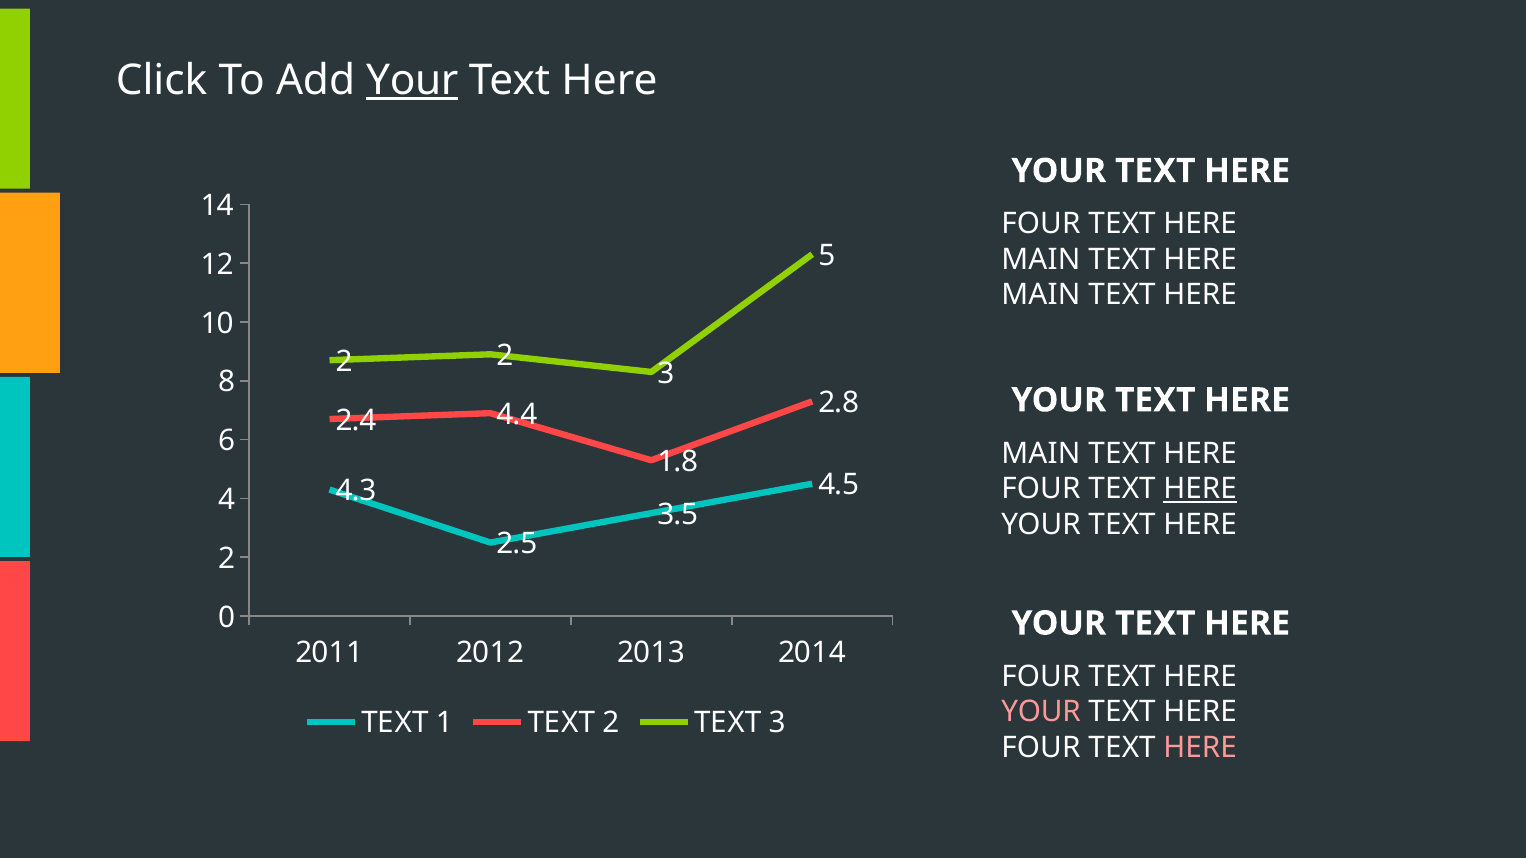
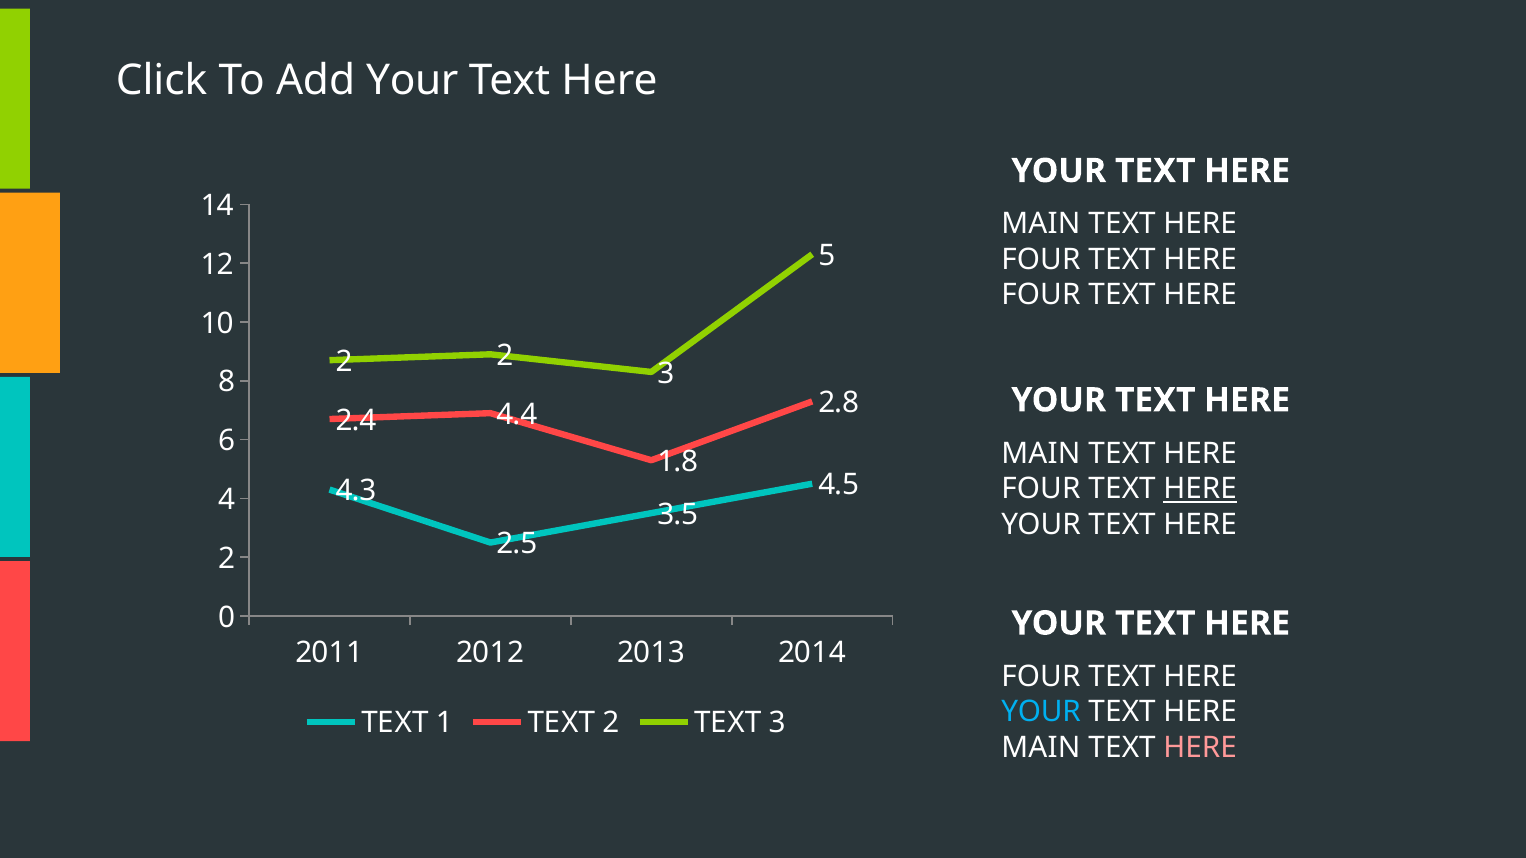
Your underline: present -> none (412, 81)
FOUR: FOUR -> MAIN (1041, 224)
MAIN: MAIN -> FOUR (1041, 260)
MAIN: MAIN -> FOUR (1041, 295)
YOUR colour: pink -> light blue (1041, 712)
FOUR: FOUR -> MAIN (1041, 748)
